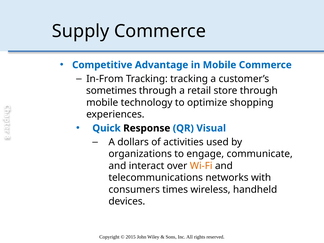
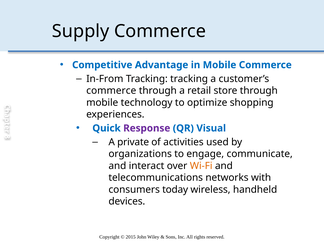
sometimes: sometimes -> commerce (111, 91)
Response colour: black -> purple (147, 128)
dollars: dollars -> private (133, 142)
times: times -> today (175, 190)
